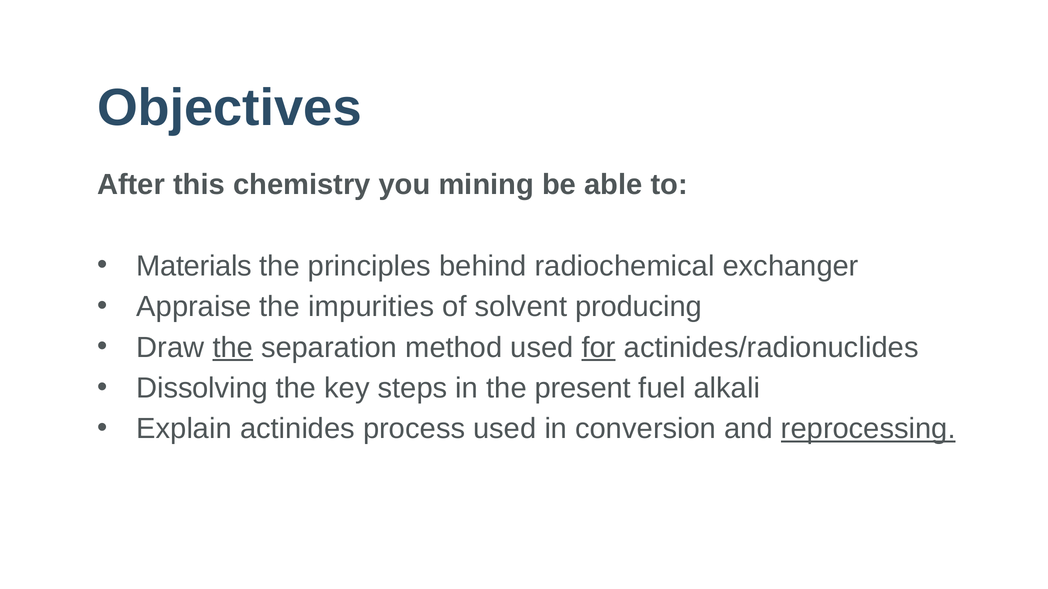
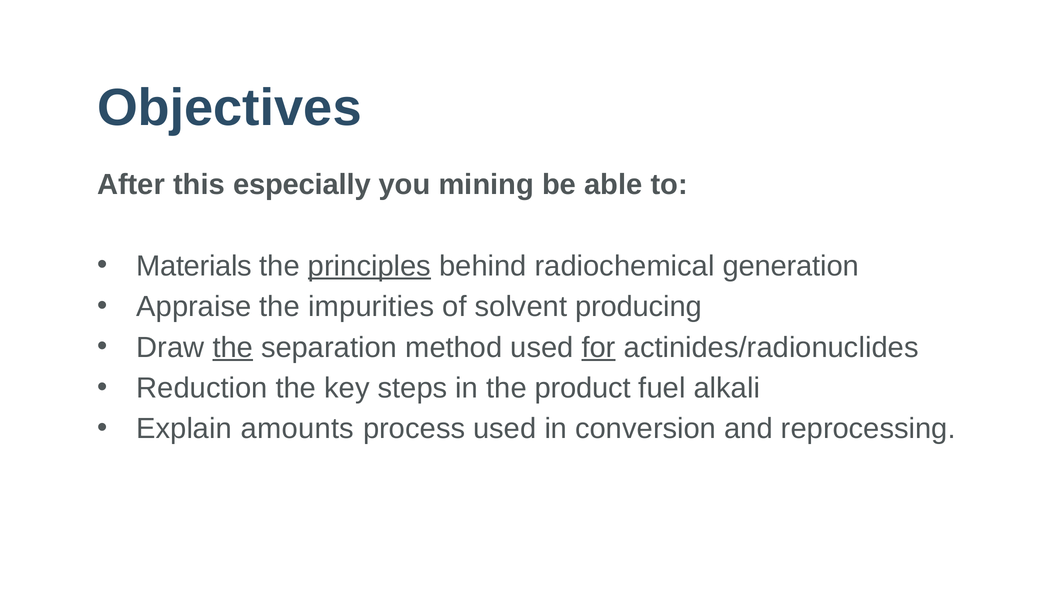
chemistry: chemistry -> especially (302, 185)
principles underline: none -> present (369, 266)
exchanger: exchanger -> generation (791, 266)
Dissolving: Dissolving -> Reduction (202, 389)
present: present -> product (583, 389)
actinides: actinides -> amounts (297, 429)
reprocessing underline: present -> none (868, 429)
